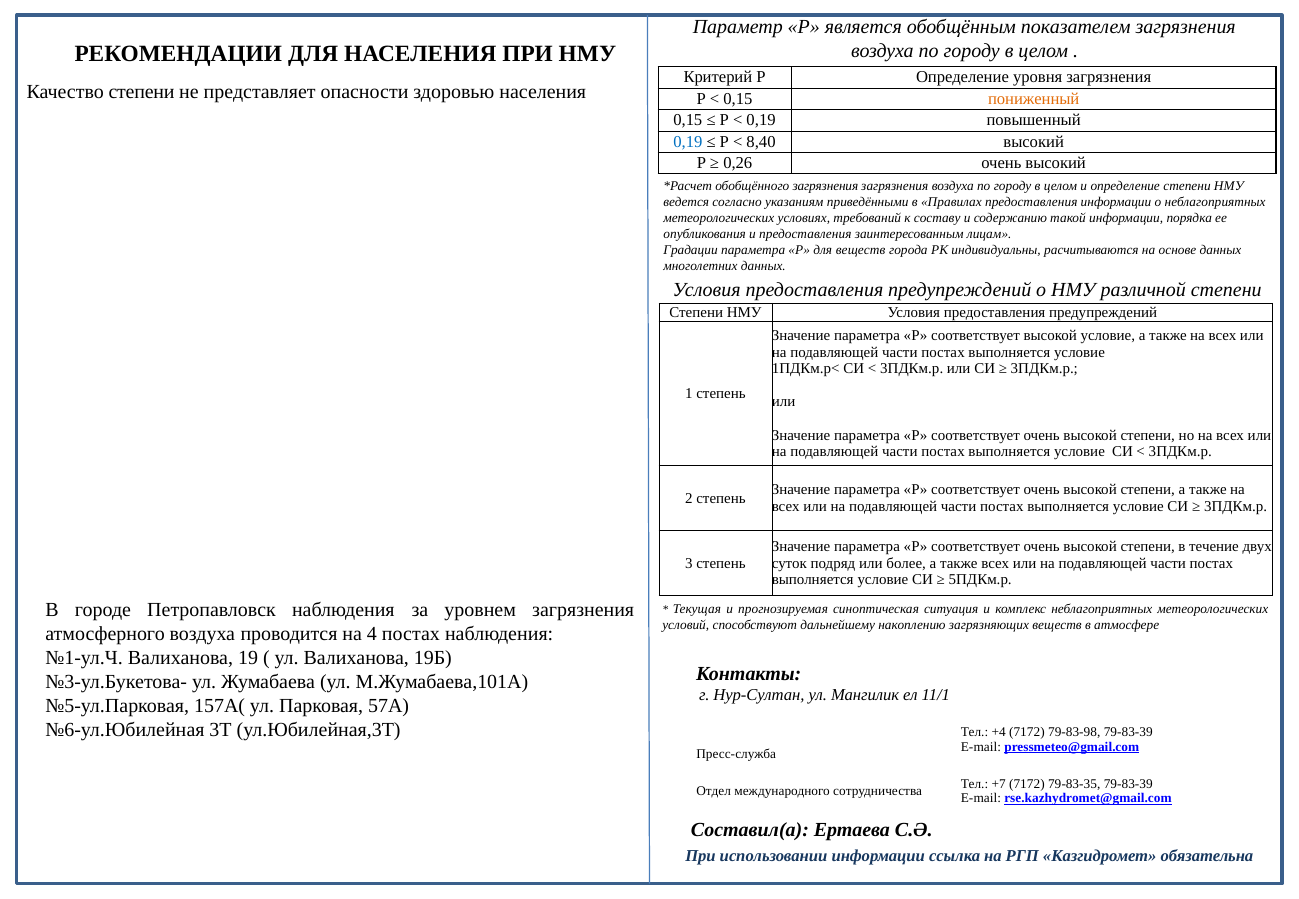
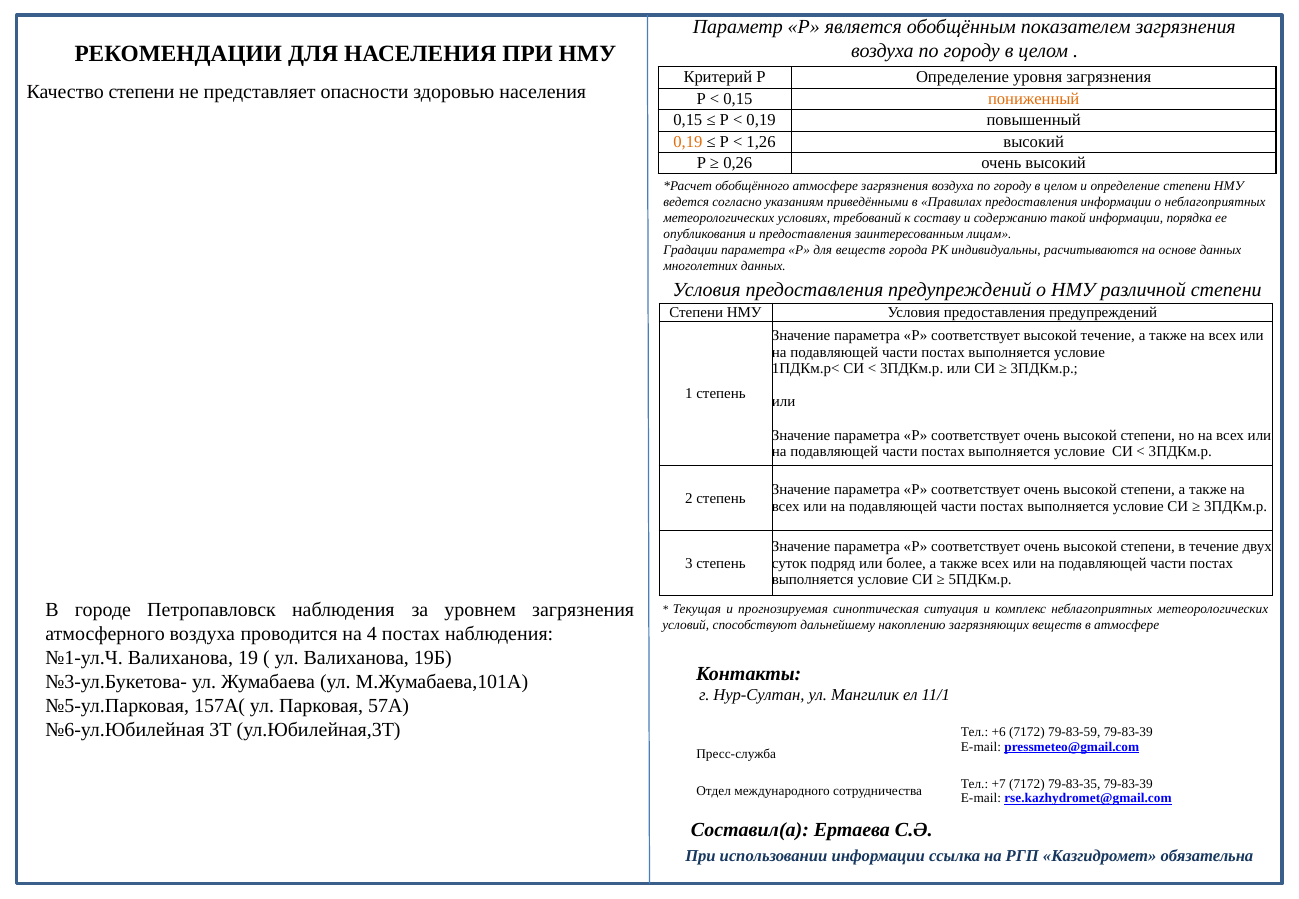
0,19 colour: blue -> orange (688, 142)
8,40: 8,40 -> 1,26 (761, 142)
обобщённого загрязнения: загрязнения -> атмосфере (825, 187)
высокой условие: условие -> течение (1108, 336)
+4: +4 -> +6 (999, 732)
79-83-98: 79-83-98 -> 79-83-59 (1074, 732)
